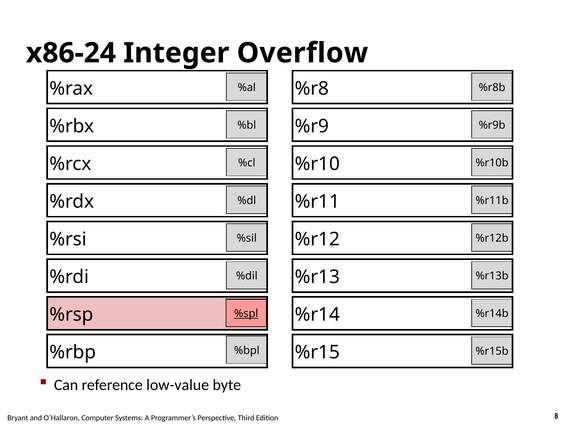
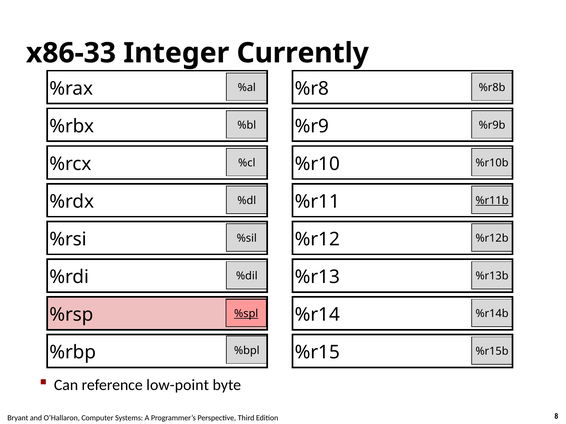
x86-24: x86-24 -> x86-33 (71, 53)
Overflow: Overflow -> Currently (303, 53)
%r11b underline: none -> present (492, 201)
low-value: low-value -> low-point (178, 386)
